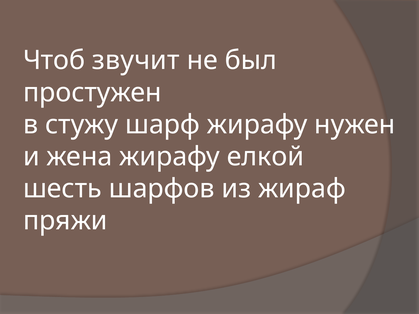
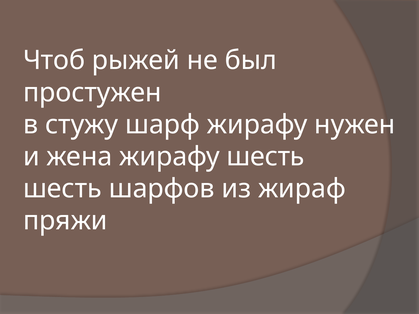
звучит: звучит -> рыжей (136, 61)
жирафу елкой: елкой -> шесть (266, 157)
